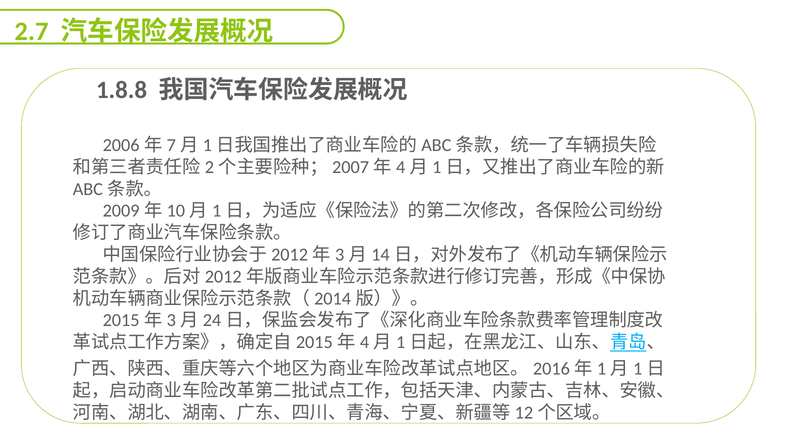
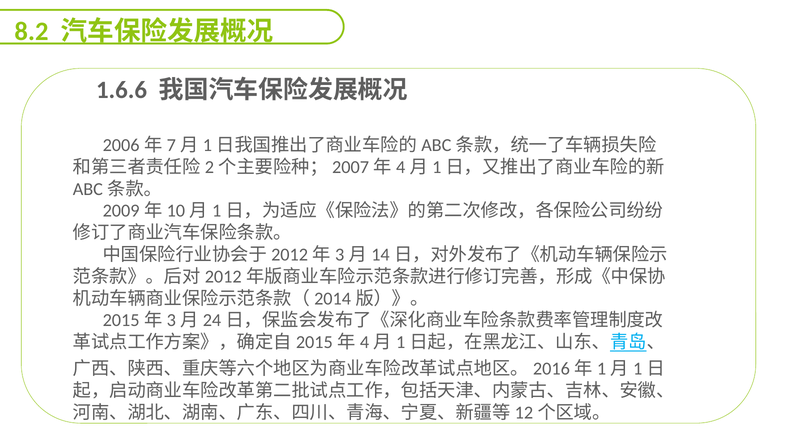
2.7: 2.7 -> 8.2 (31, 31)
1.8.8: 1.8.8 -> 1.6.6 (122, 90)
